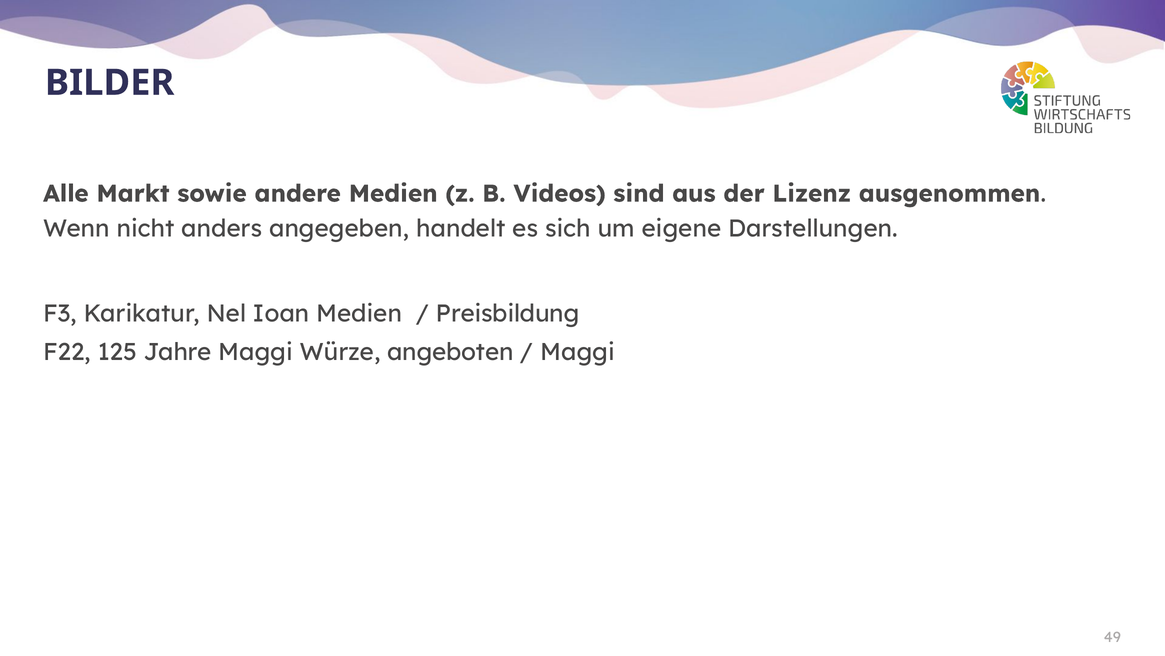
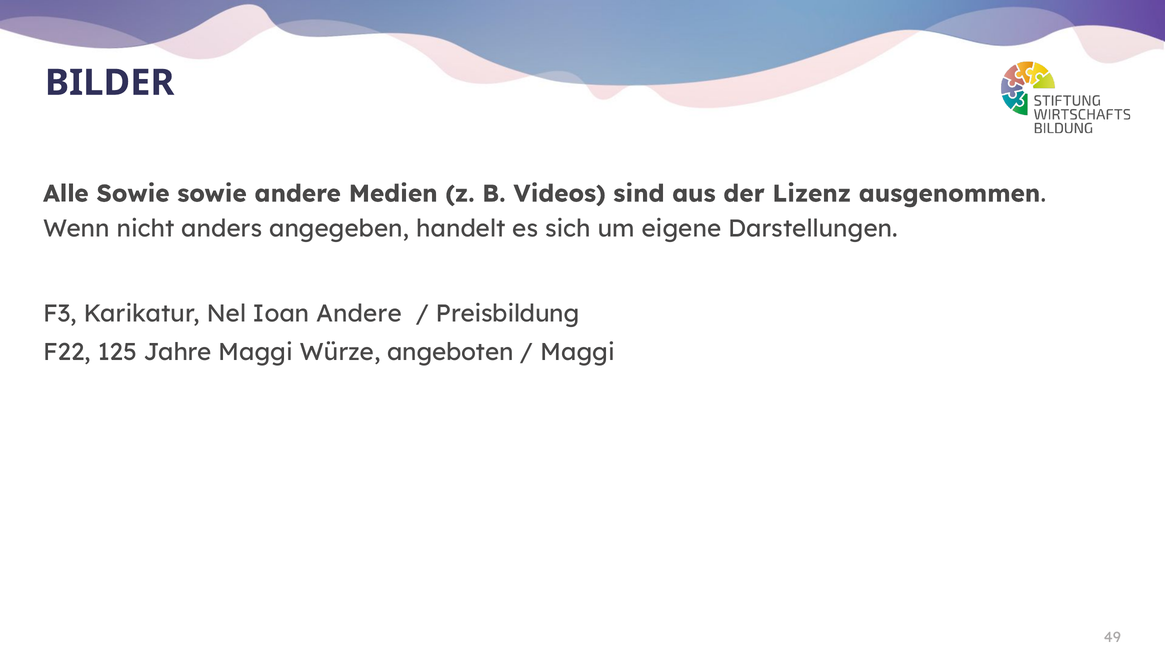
Alle Markt: Markt -> Sowie (133, 193)
Ioan Medien: Medien -> Andere (359, 314)
